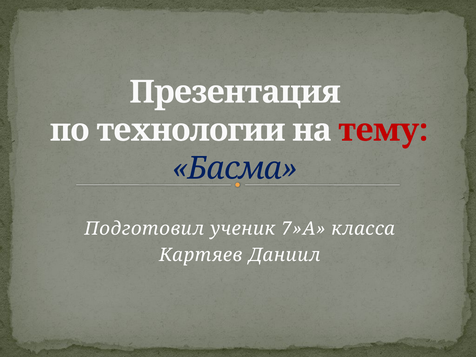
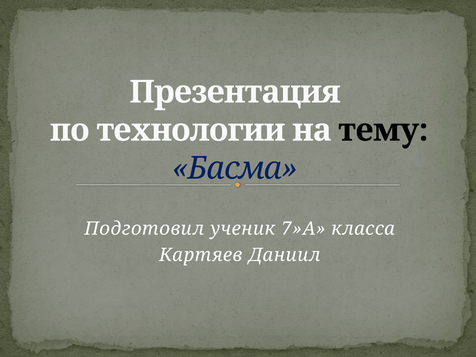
тему colour: red -> black (383, 130)
